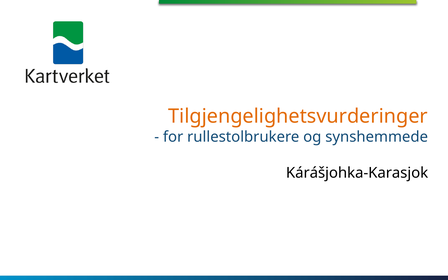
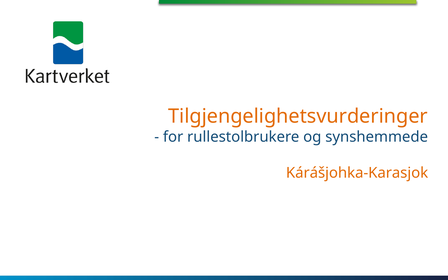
Kárášjohka-Karasjok colour: black -> orange (357, 173)
